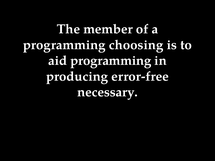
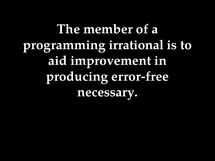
choosing: choosing -> irrational (136, 45)
aid programming: programming -> improvement (111, 61)
